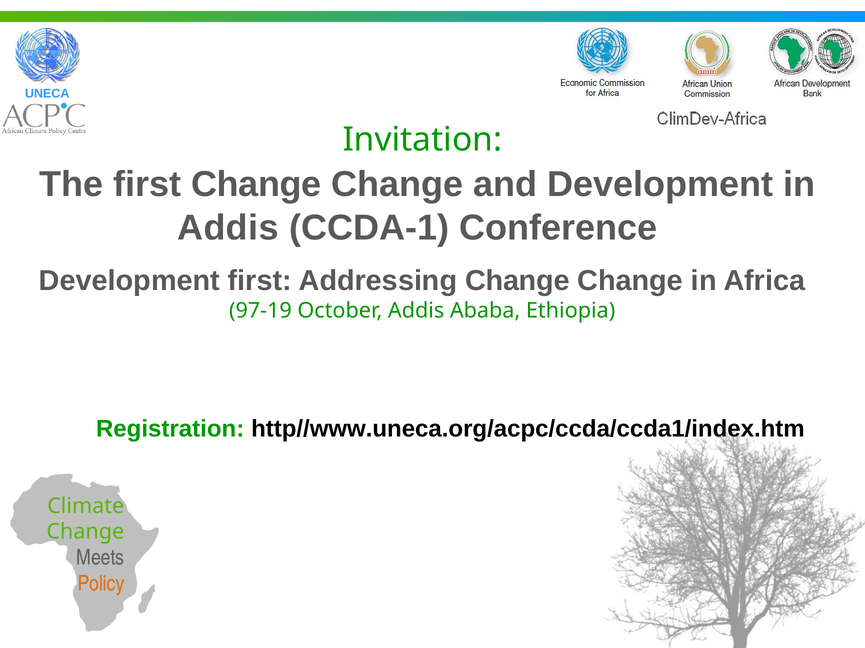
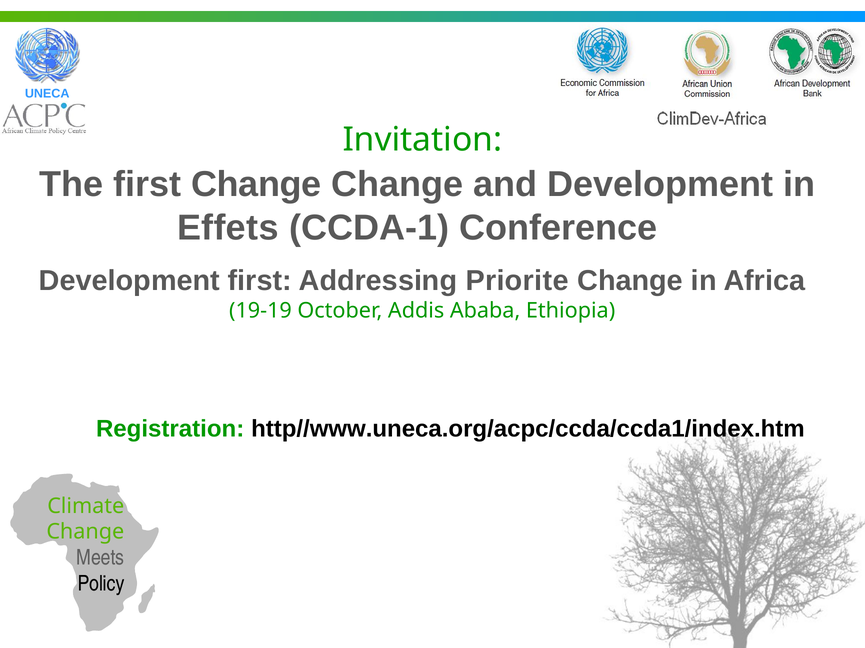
Addis: Addis -> Effets (228, 228)
Addressing Change: Change -> Priorite (517, 281)
97-19: 97-19 -> 19-19 (260, 311)
Policy colour: orange -> black (101, 584)
